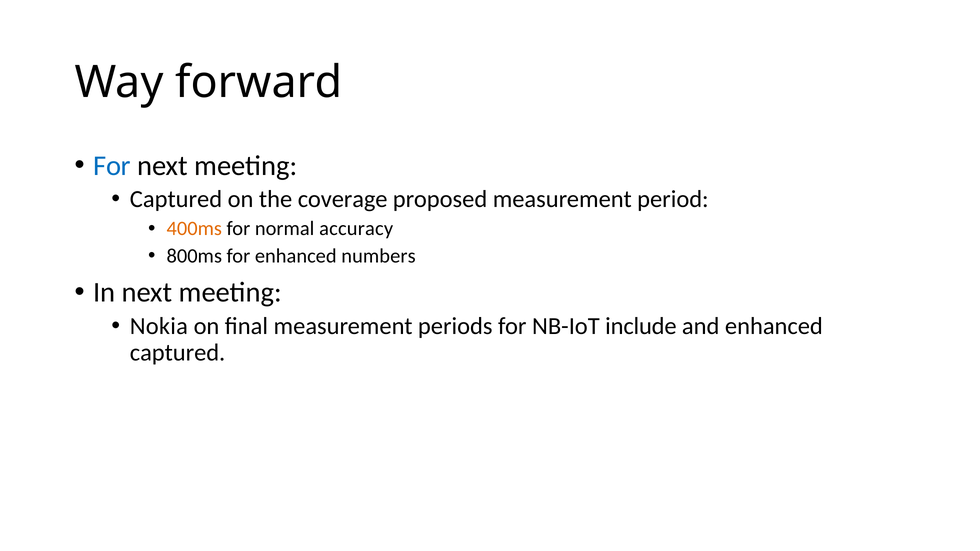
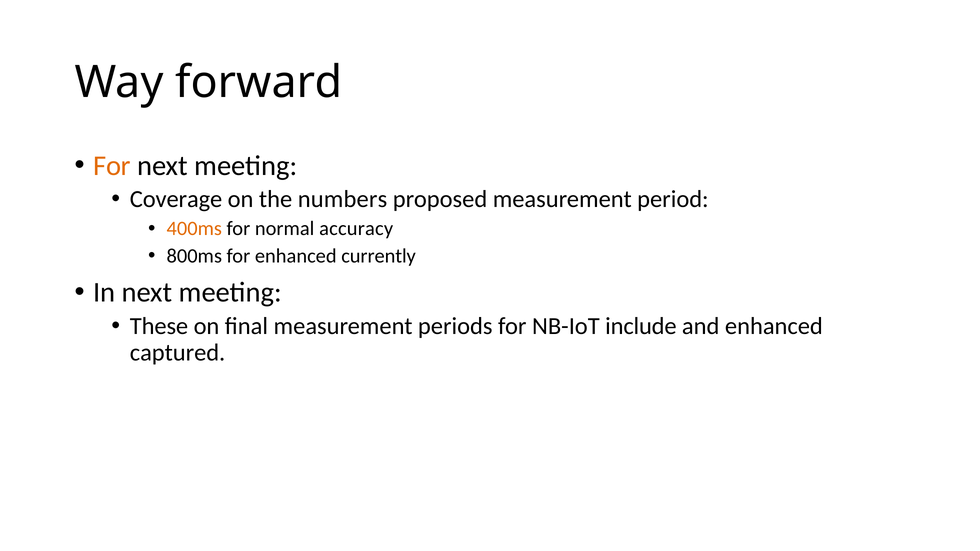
For colour: blue -> orange (112, 166)
Captured: Captured -> Coverage (176, 199)
coverage: coverage -> numbers (342, 199)
numbers: numbers -> currently (379, 256)
Nokia: Nokia -> These (159, 326)
